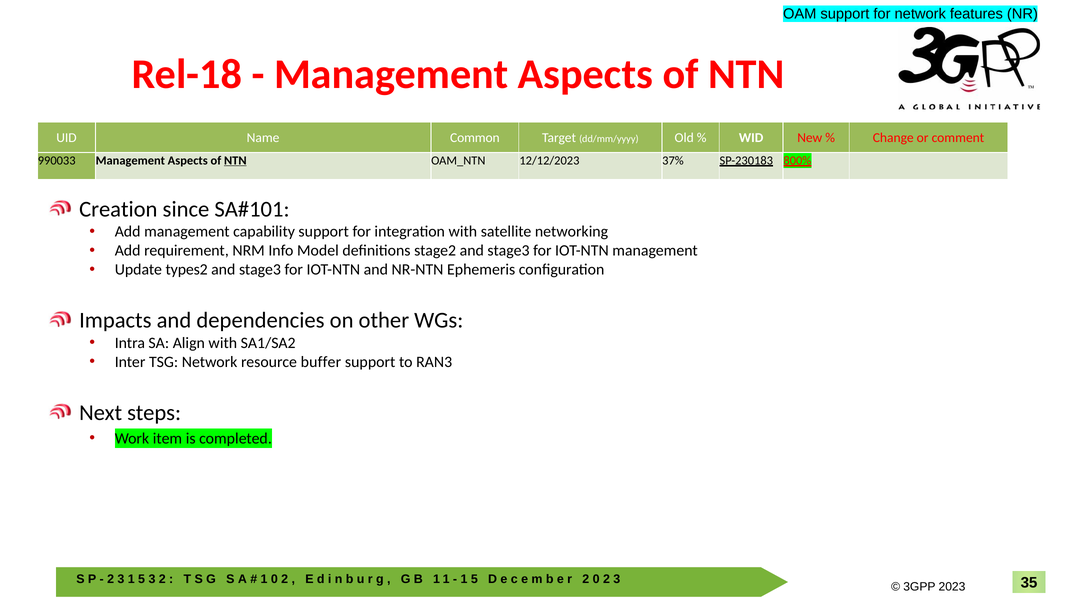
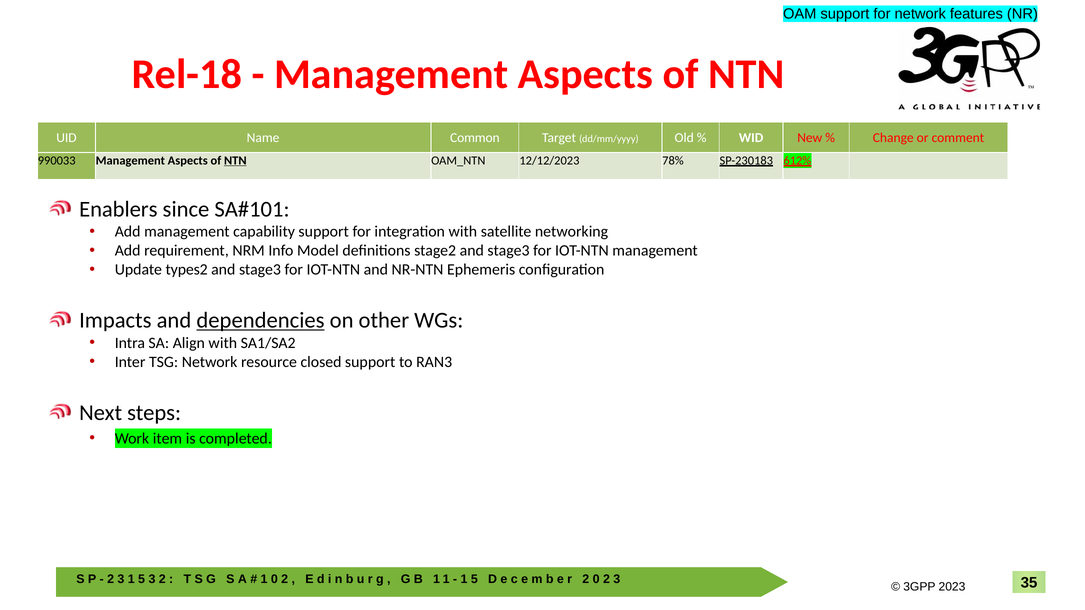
37%: 37% -> 78% (673, 161)
800%: 800% -> 612% (797, 161)
Creation: Creation -> Enablers (118, 209)
dependencies underline: none -> present (261, 320)
buffer: buffer -> closed (321, 362)
